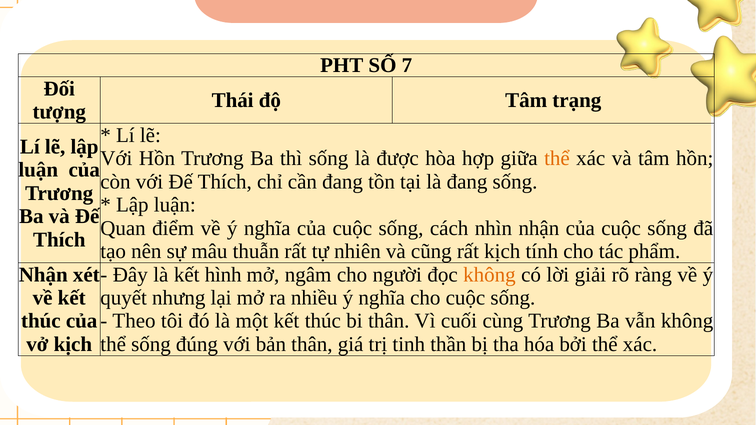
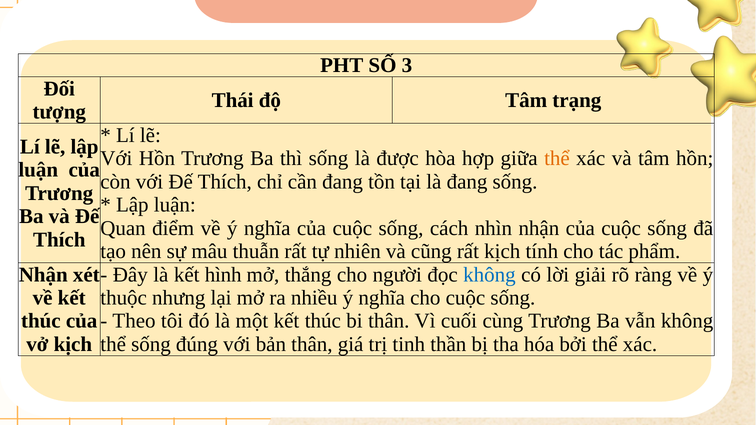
7: 7 -> 3 (407, 66)
ngâm: ngâm -> thắng (308, 275)
không colour: orange -> blue (489, 275)
quyết: quyết -> thuộc (124, 298)
